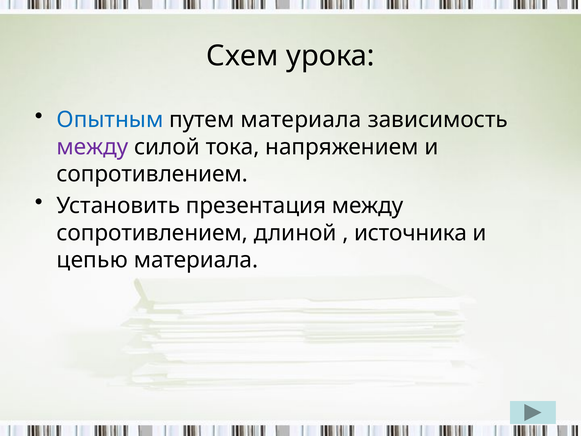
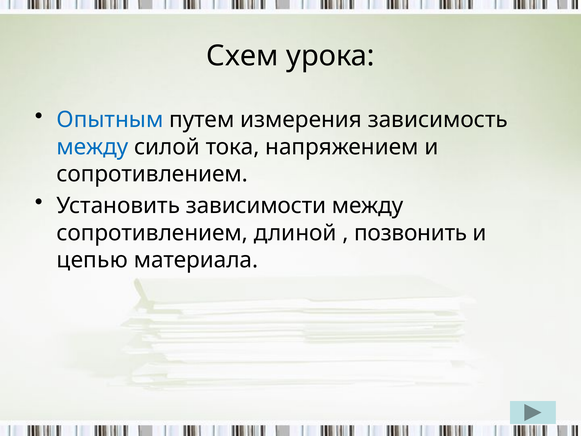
путем материала: материала -> измерения (301, 120)
между colour: purple -> blue (92, 147)
презентация: презентация -> зависимости (256, 206)
источника: источника -> позвонить (411, 233)
